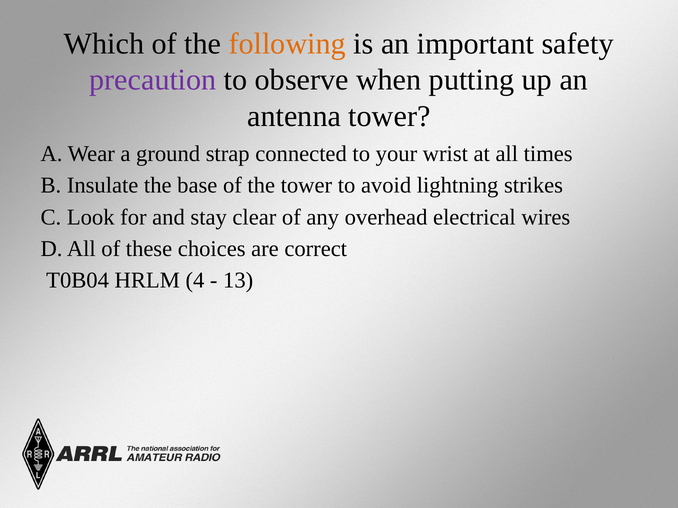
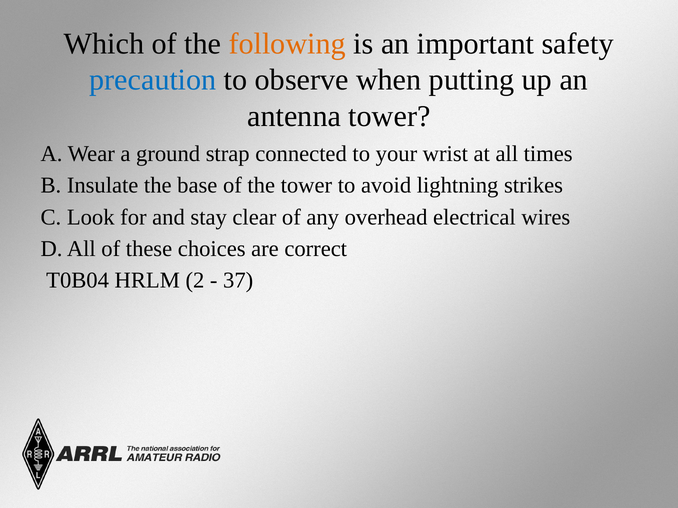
precaution colour: purple -> blue (153, 80)
4: 4 -> 2 (195, 281)
13: 13 -> 37 (238, 281)
